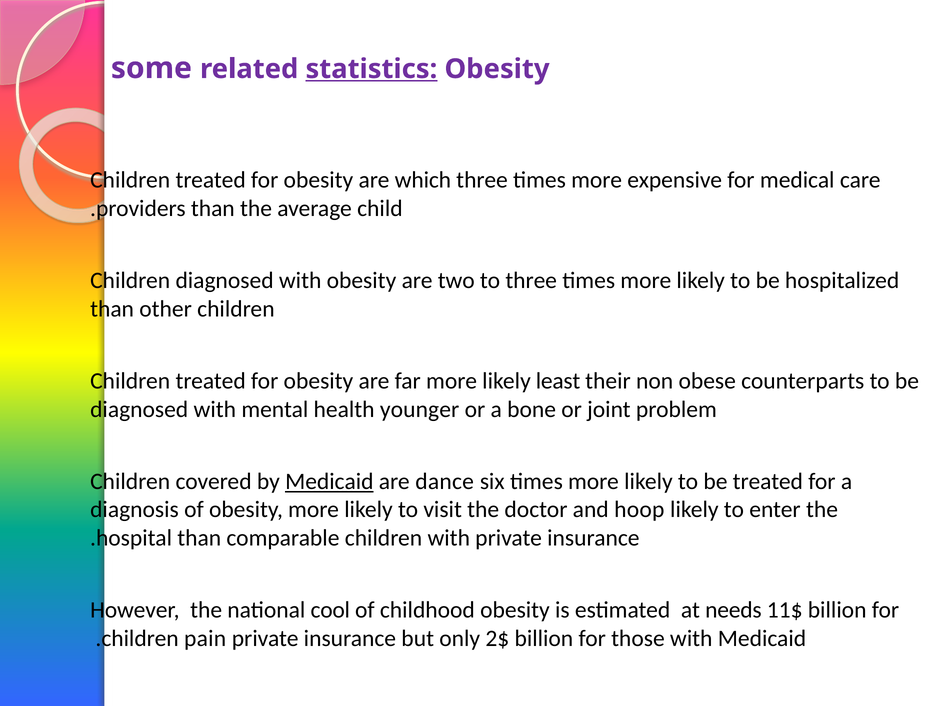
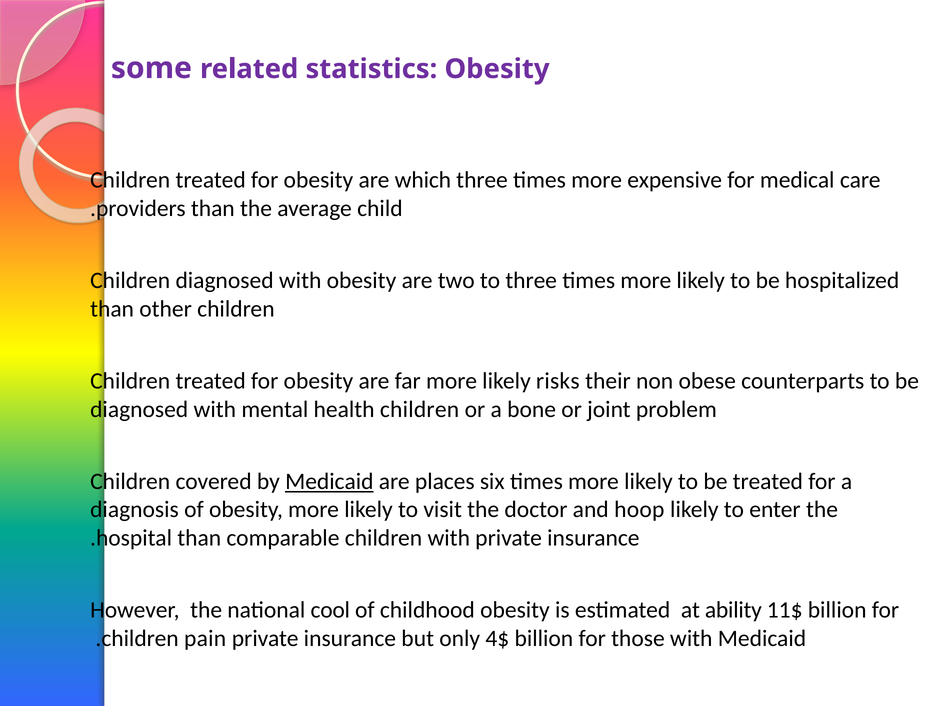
statistics underline: present -> none (371, 69)
least: least -> risks (558, 381)
health younger: younger -> children (420, 410)
dance: dance -> places (445, 482)
needs: needs -> ability (733, 611)
2$: 2$ -> 4$ (497, 639)
